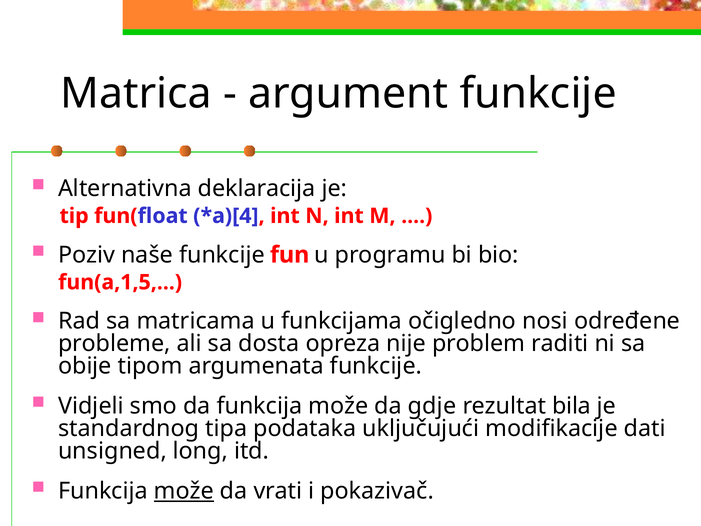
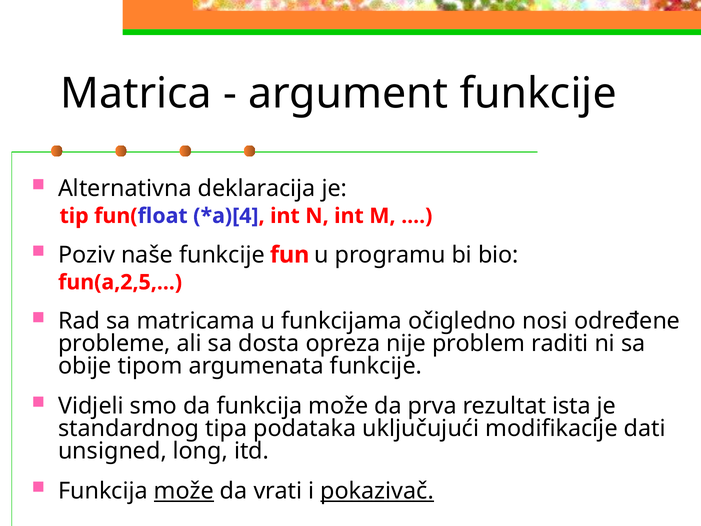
fun(a,1,5: fun(a,1,5 -> fun(a,2,5 (120, 282)
gdje: gdje -> prva (432, 406)
bila: bila -> ista (572, 406)
pokazivač underline: none -> present (377, 491)
